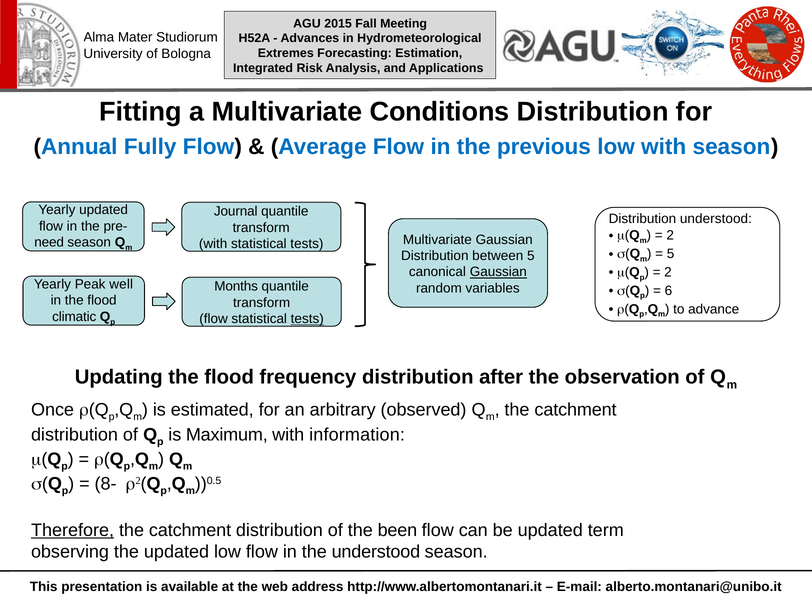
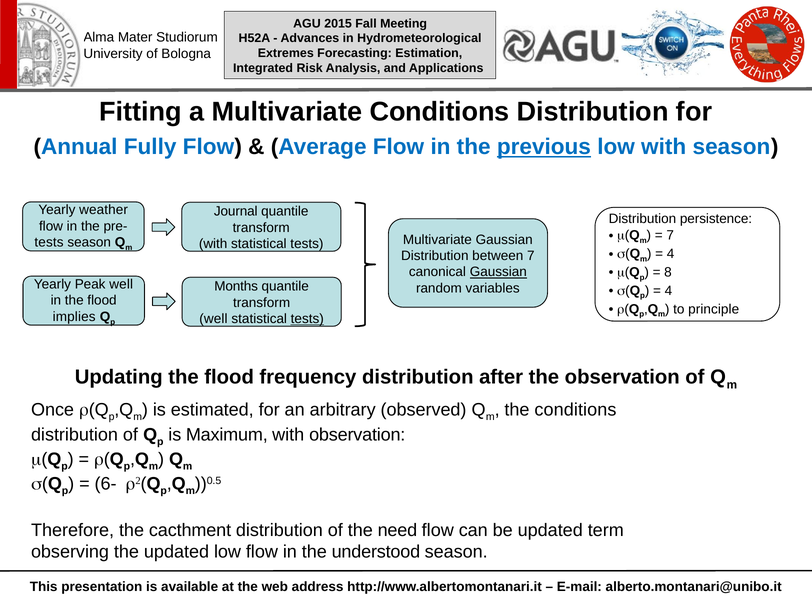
previous underline: none -> present (544, 147)
Yearly updated: updated -> weather (104, 210)
Distribution understood: understood -> persistence (716, 219)
2: 2 -> 7 (670, 235)
need: need -> tests (49, 242)
5: 5 -> 4 (671, 254)
between 5: 5 -> 7 (531, 256)
2: 2 -> 8 (668, 272)
6: 6 -> 4 (668, 291)
advance: advance -> principle (714, 309)
climatic: climatic -> implies (74, 317)
flow: flow -> well (213, 319)
catchment: catchment -> conditions (575, 410)
with information: information -> observation (357, 435)
8-: 8- -> 6- (106, 484)
Therefore underline: present -> none (73, 530)
catchment: catchment -> cacthment (190, 530)
been: been -> need (397, 530)
